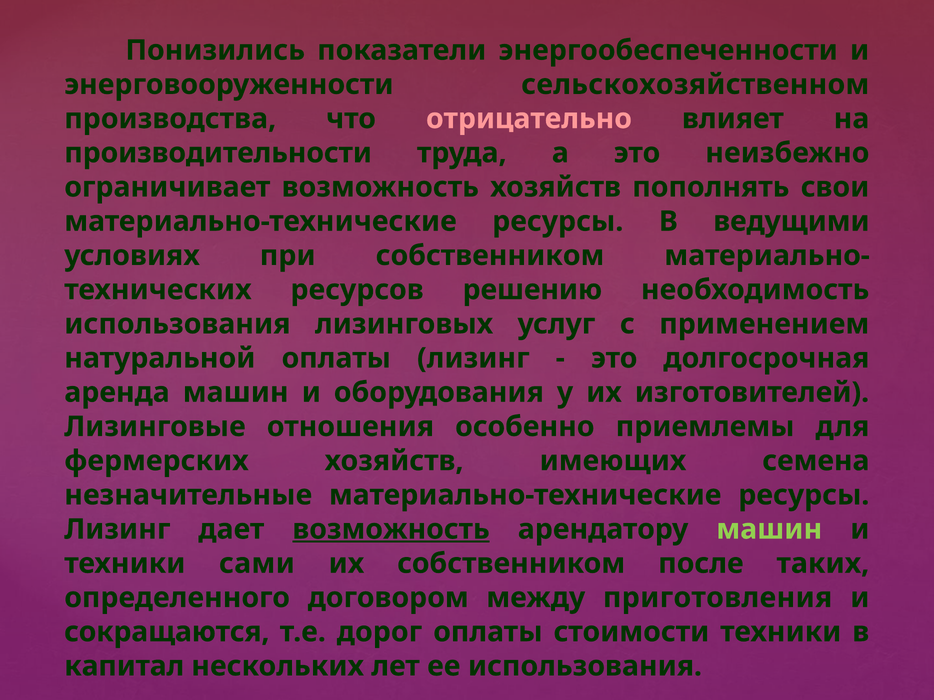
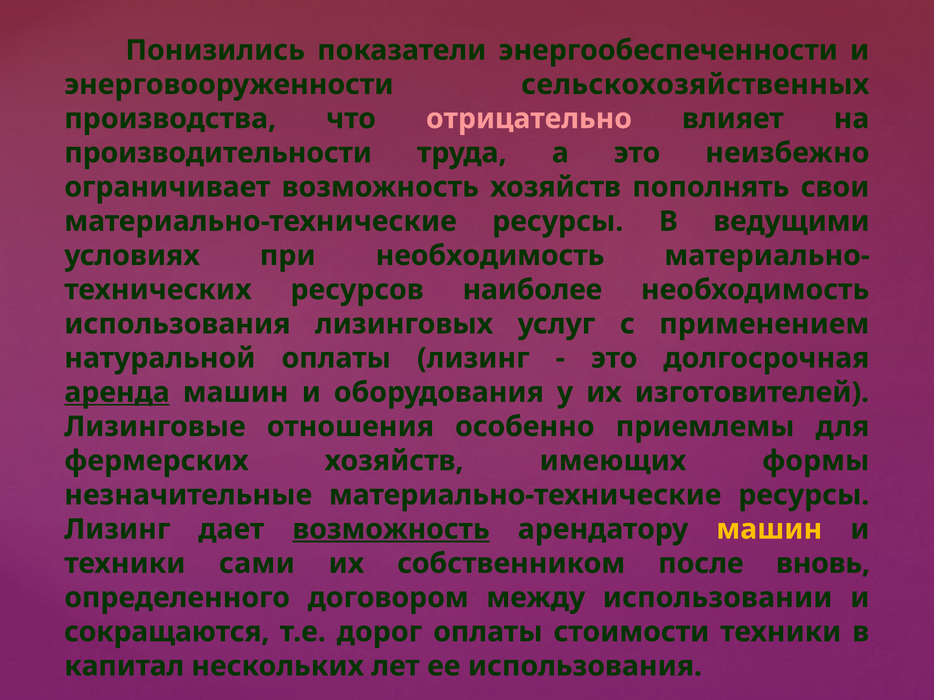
сельскохозяйственном: сельскохозяйственном -> сельскохозяйственных (695, 85)
при собственником: собственником -> необходимость (490, 256)
решению: решению -> наиболее (532, 290)
аренда underline: none -> present (117, 393)
семена: семена -> формы (816, 461)
машин colour: light green -> yellow (769, 530)
таких: таких -> вновь (823, 564)
приготовления: приготовления -> использовании (718, 598)
